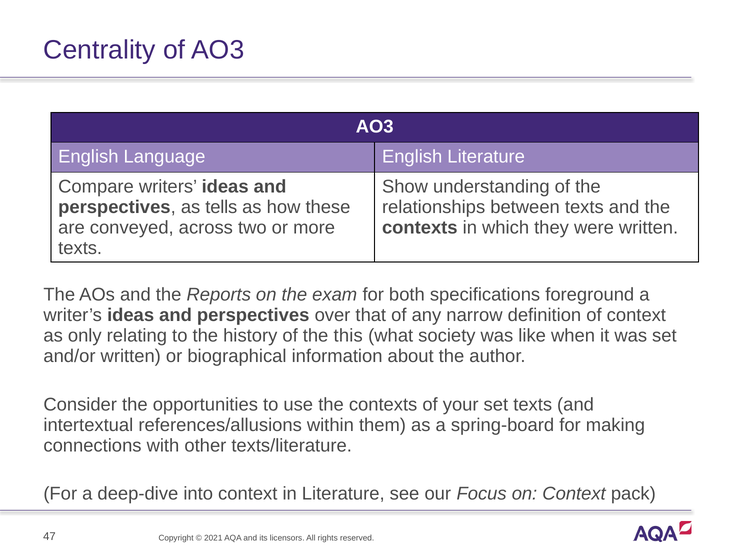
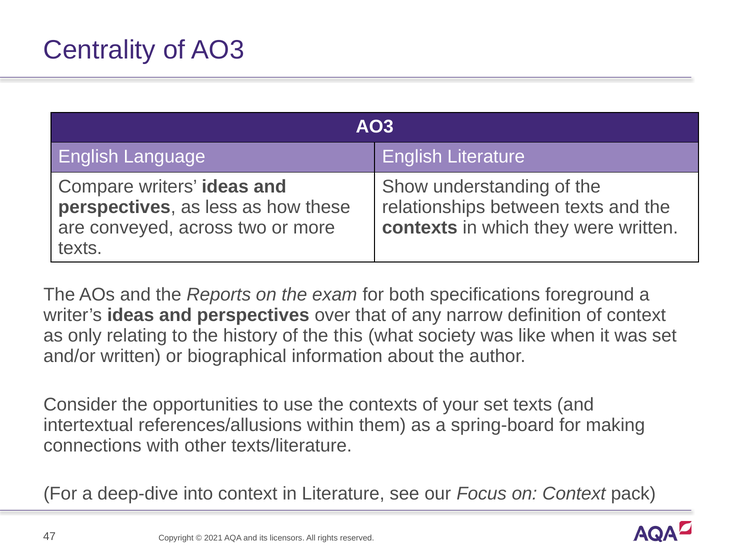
tells: tells -> less (221, 207)
